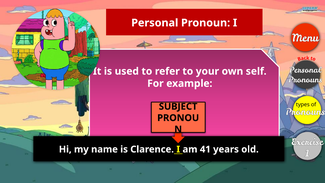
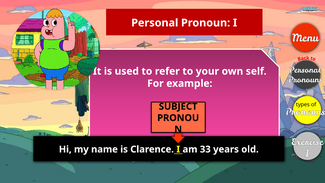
41: 41 -> 33 (205, 149)
